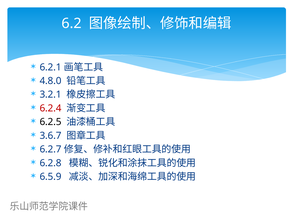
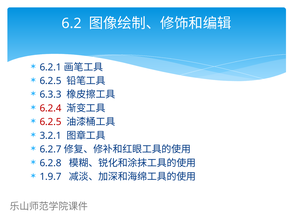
4.8.0: 4.8.0 -> 6.2.5 (51, 81)
3.2.1: 3.2.1 -> 6.3.3 (51, 94)
6.2.5 colour: black -> red (51, 122)
3.6.7: 3.6.7 -> 3.2.1 (51, 135)
6.5.9: 6.5.9 -> 1.9.7 (51, 176)
